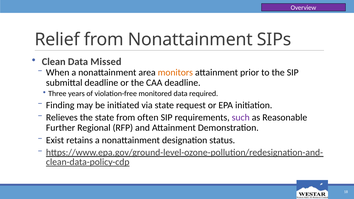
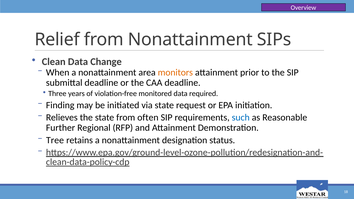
Missed: Missed -> Change (106, 62)
such colour: purple -> blue (241, 118)
Exist: Exist -> Tree (55, 140)
